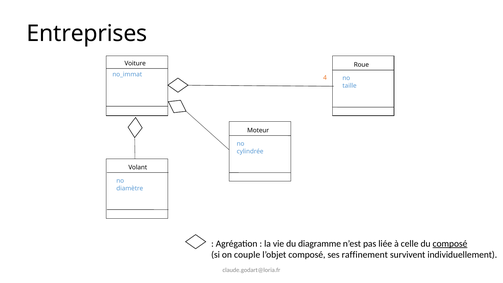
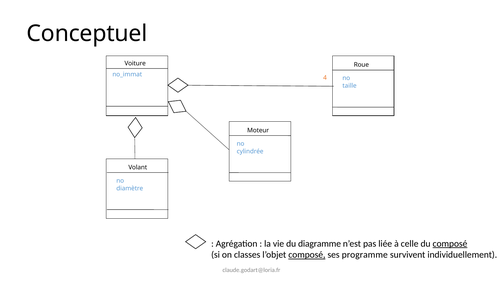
Entreprises: Entreprises -> Conceptuel (87, 33)
couple: couple -> classes (247, 255)
composé underline: none -> present (307, 255)
raffinement: raffinement -> programme (365, 255)
